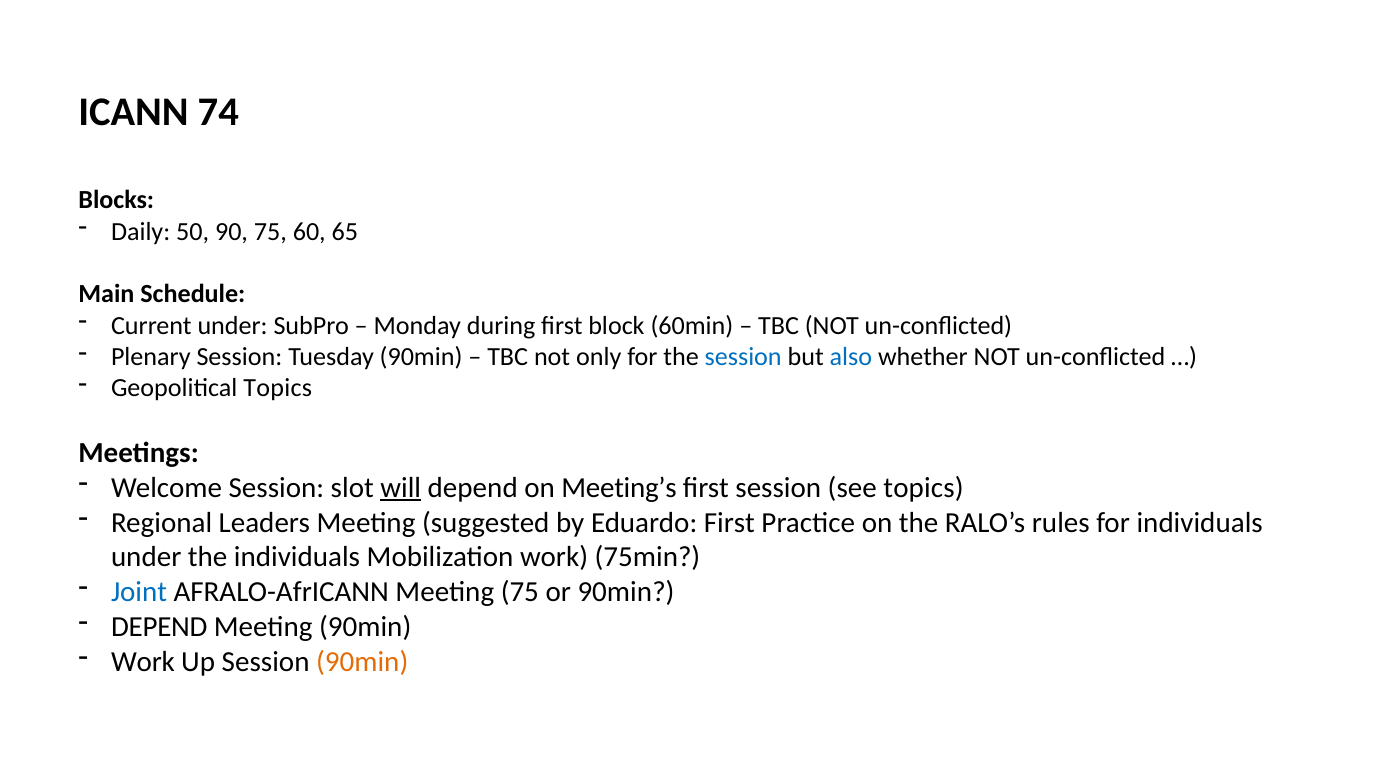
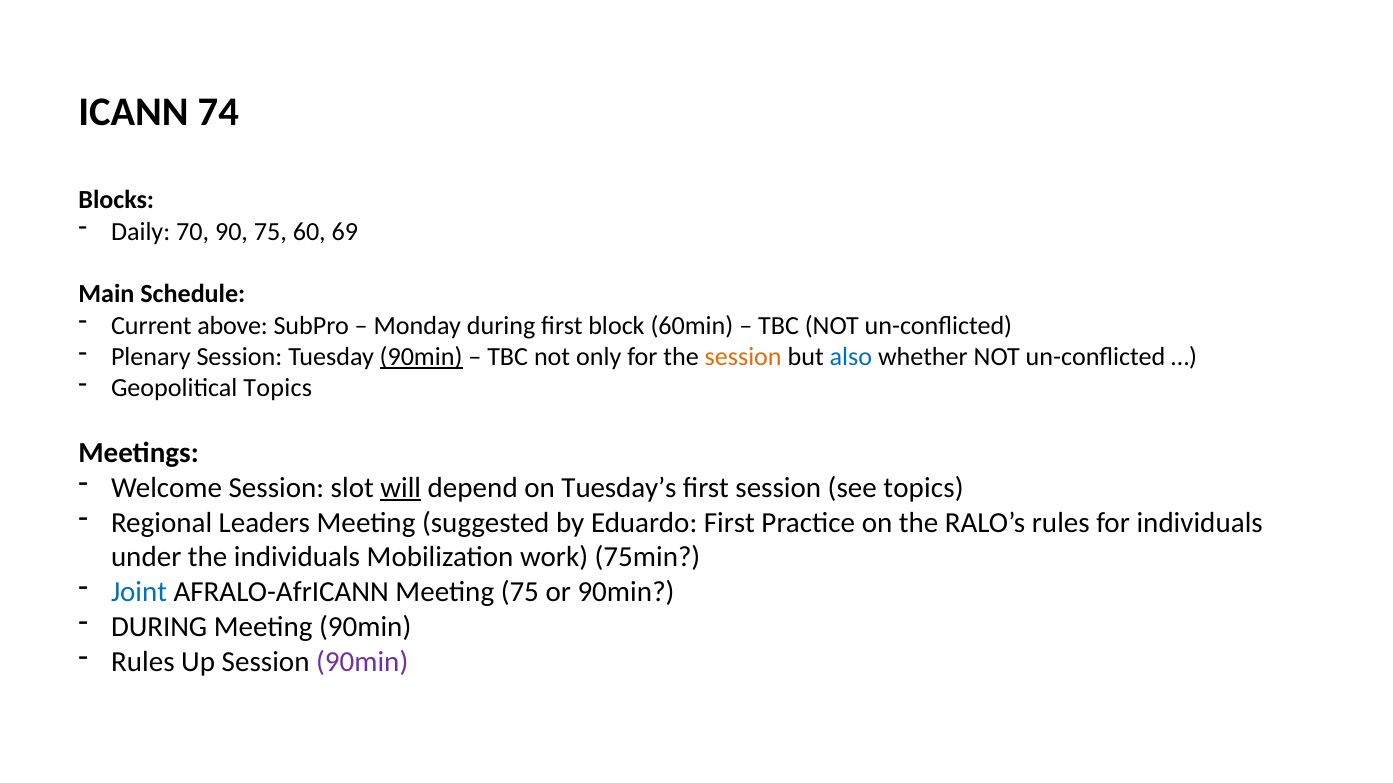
50: 50 -> 70 (193, 232)
65: 65 -> 69 (345, 232)
Current under: under -> above (233, 326)
90min underline: none -> present (421, 357)
session colour: blue -> orange (743, 357)
Meeting’s: Meeting’s -> Tuesday’s (619, 488)
DEPEND: DEPEND -> DURING (159, 627)
Work: Work -> Rules (143, 662)
90min colour: orange -> purple (362, 662)
